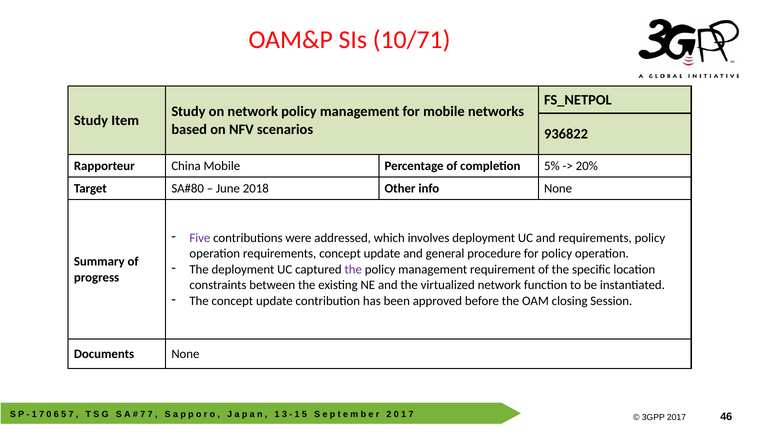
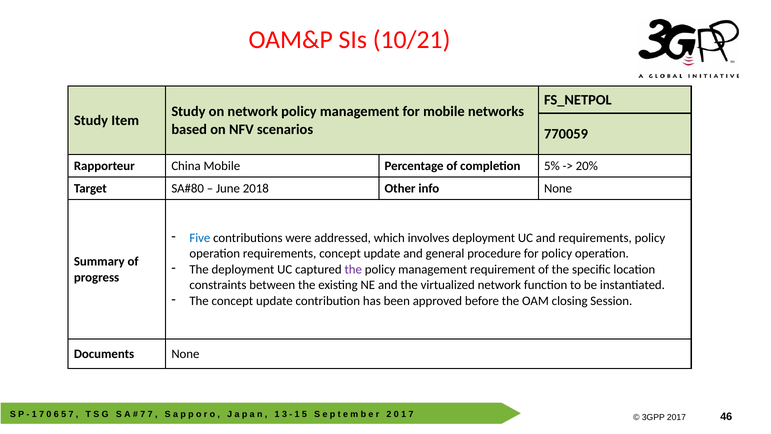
10/71: 10/71 -> 10/21 (412, 40)
936822: 936822 -> 770059 (566, 134)
Five colour: purple -> blue (200, 238)
